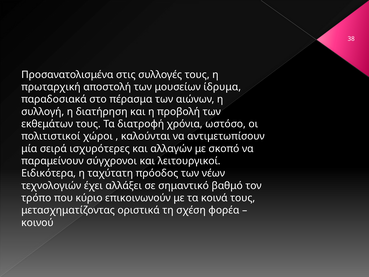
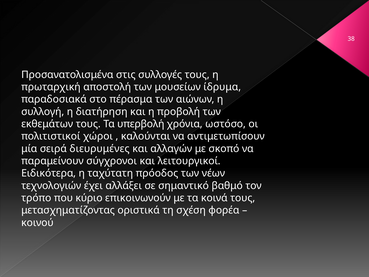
διατροφή: διατροφή -> υπερβολή (141, 124)
ισχυρότερες: ισχυρότερες -> διευρυμένες (100, 149)
